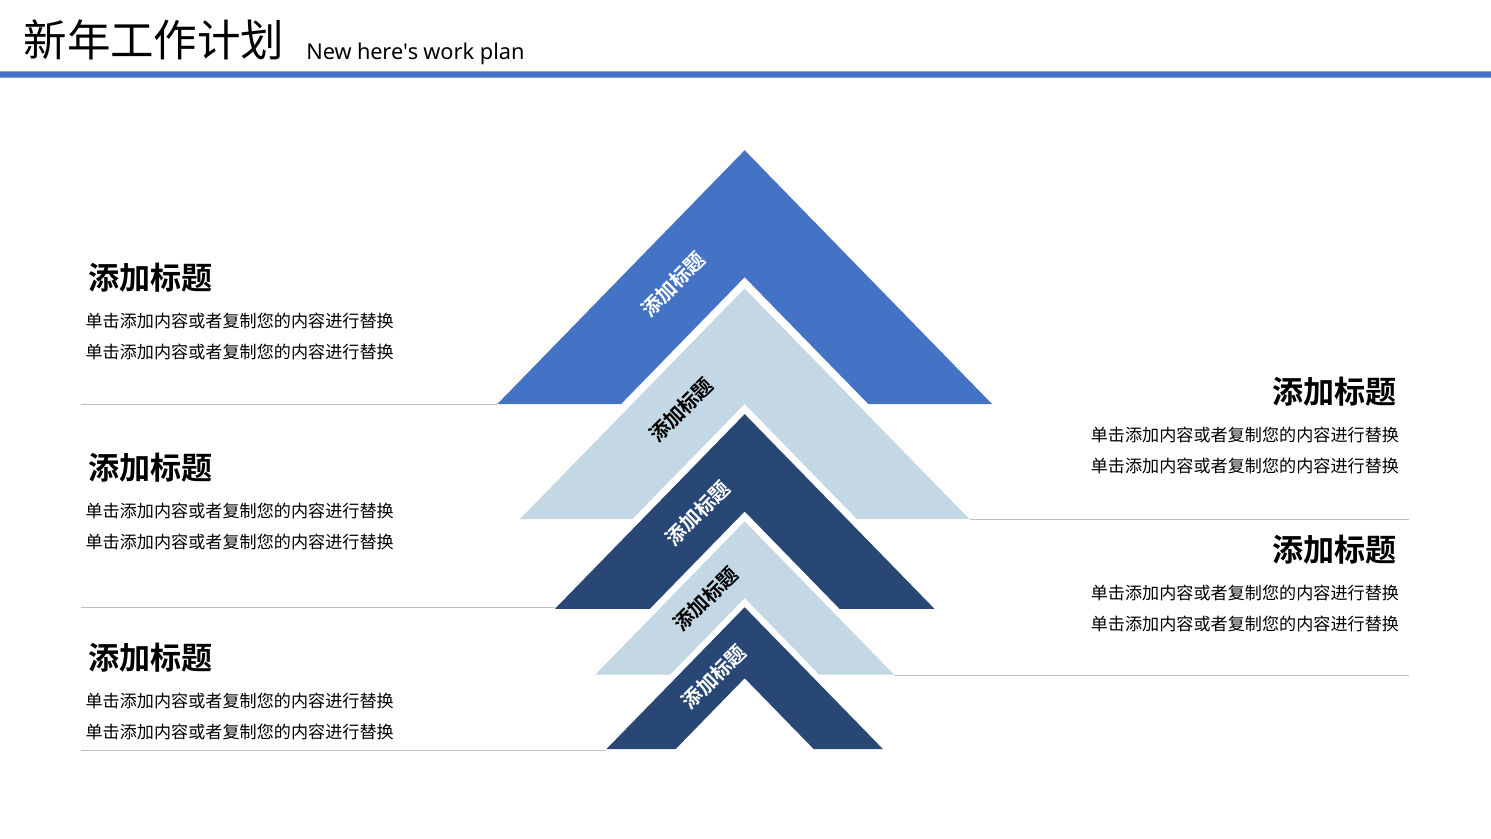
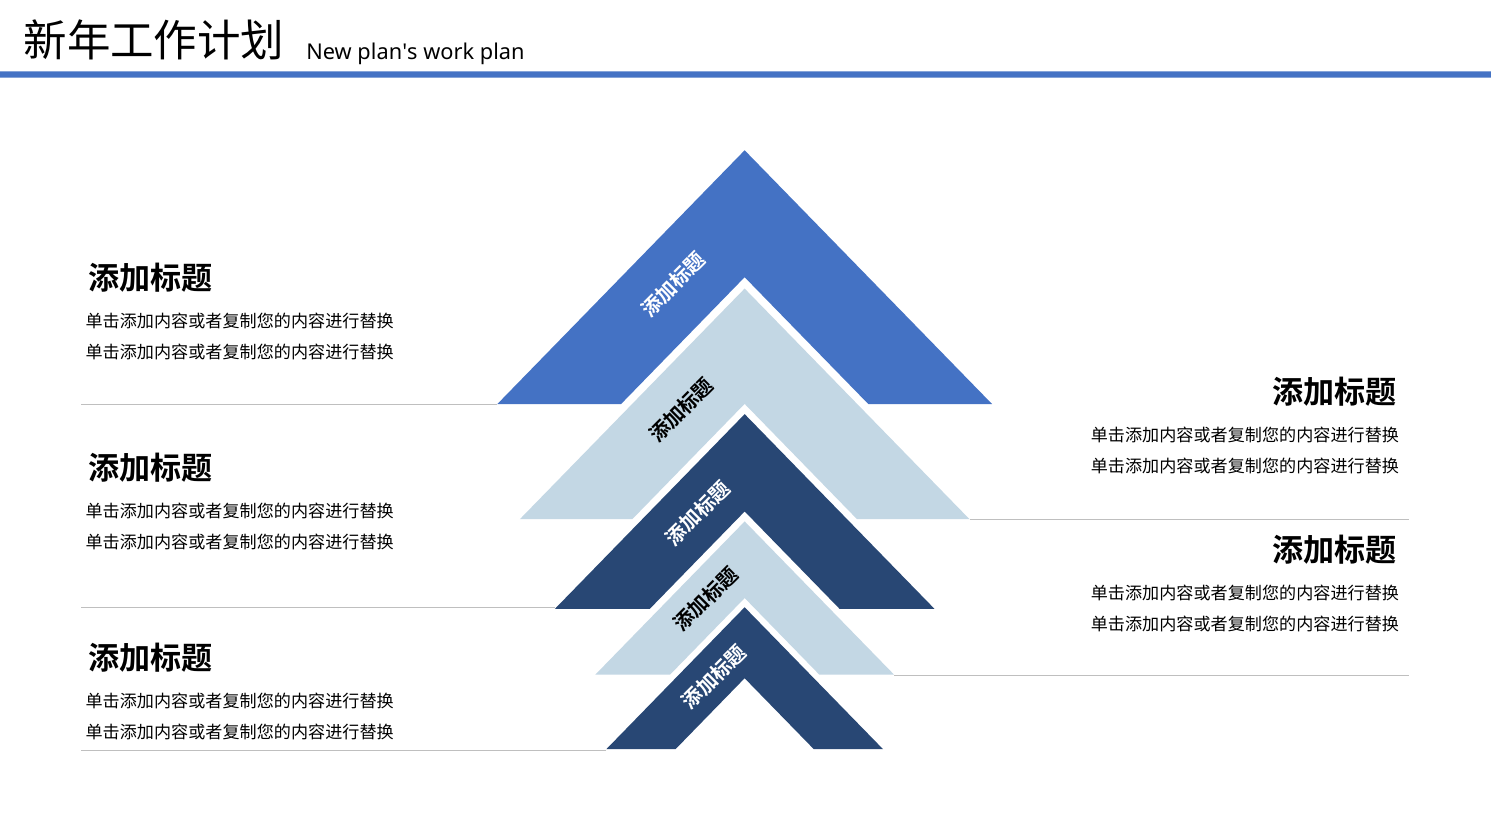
here's: here's -> plan's (388, 53)
